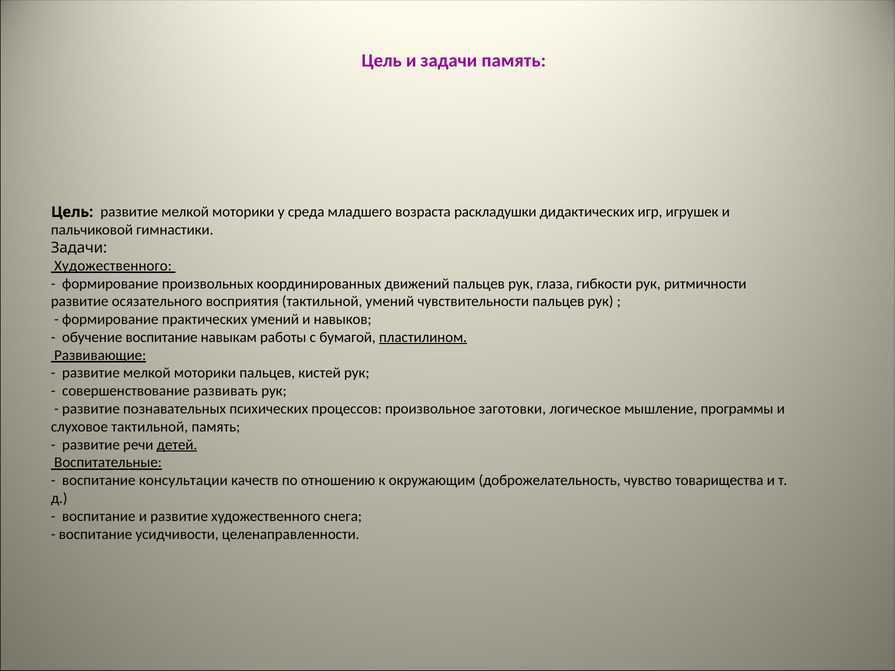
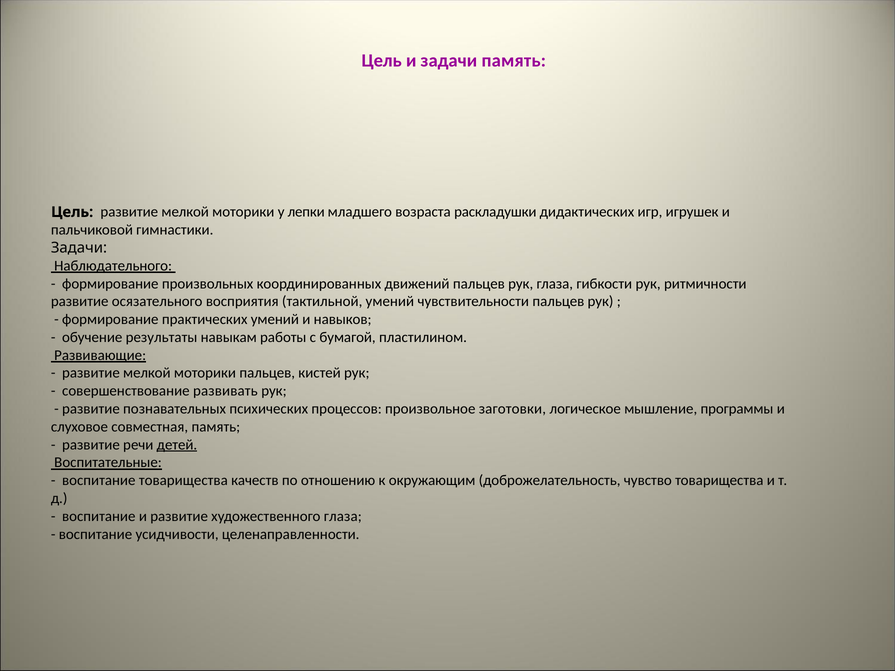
среда: среда -> лепки (306, 212)
Художественного: Художественного -> Наблюдательного (113, 266)
обучение воспитание: воспитание -> результаты (162, 337)
пластилином underline: present -> none (423, 337)
слуховое тактильной: тактильной -> совместная (150, 427)
воспитание консультации: консультации -> товарищества (183, 481)
художественного снега: снега -> глаза (343, 516)
